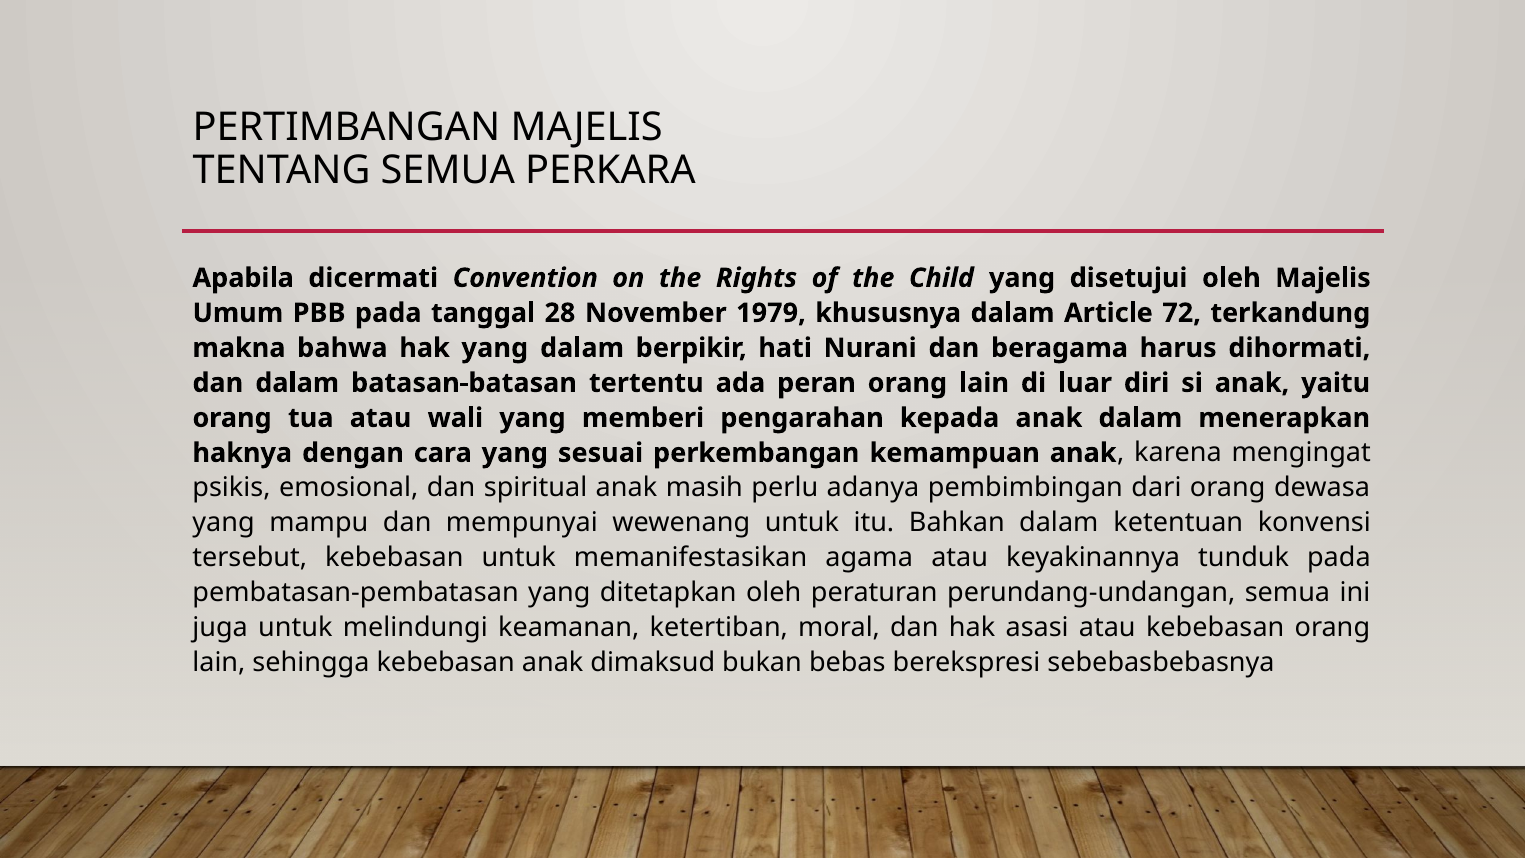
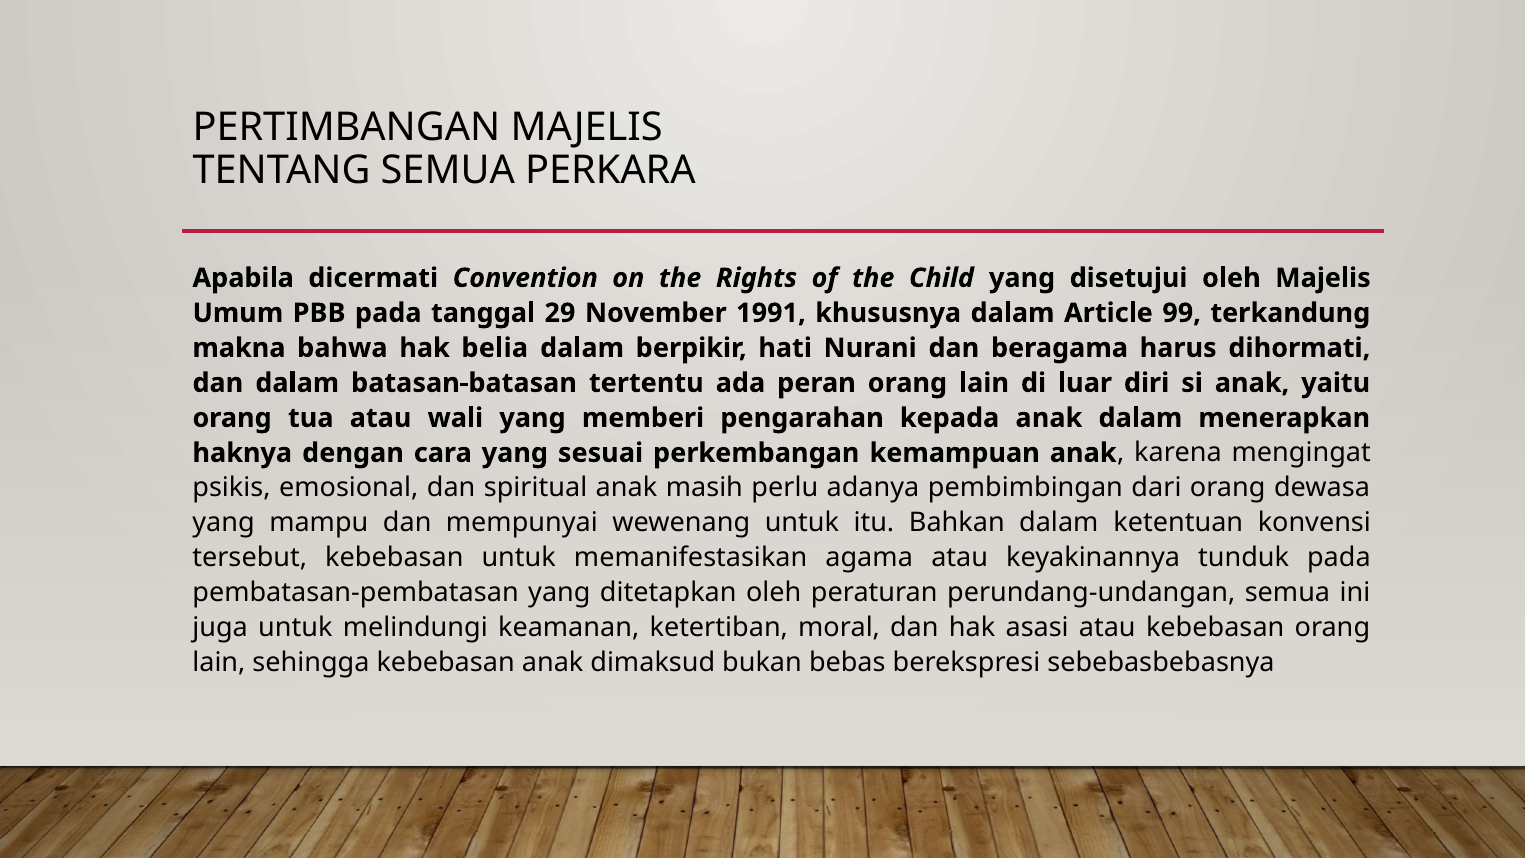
28: 28 -> 29 (560, 313)
1979: 1979 -> 1991 (771, 313)
72: 72 -> 99 (1182, 313)
hak yang: yang -> belia (495, 348)
